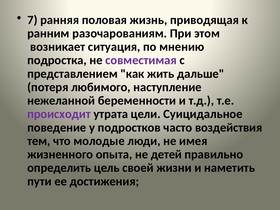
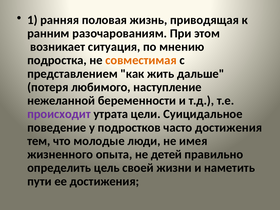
7: 7 -> 1 (32, 20)
совместимая colour: purple -> orange (141, 60)
часто воздействия: воздействия -> достижения (229, 128)
